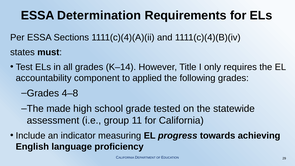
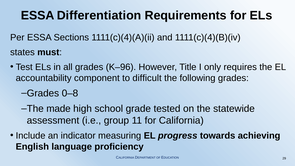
Determination: Determination -> Differentiation (99, 16)
K–14: K–14 -> K–96 (121, 67)
applied: applied -> difficult (147, 78)
4–8: 4–8 -> 0–8 (70, 93)
